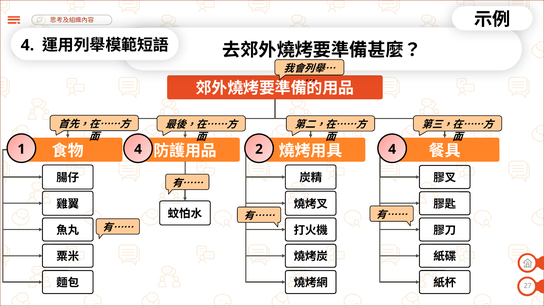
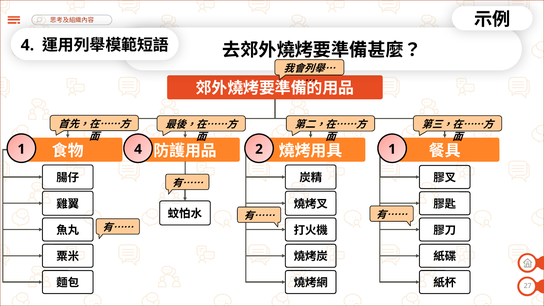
2 4: 4 -> 1 (392, 149)
